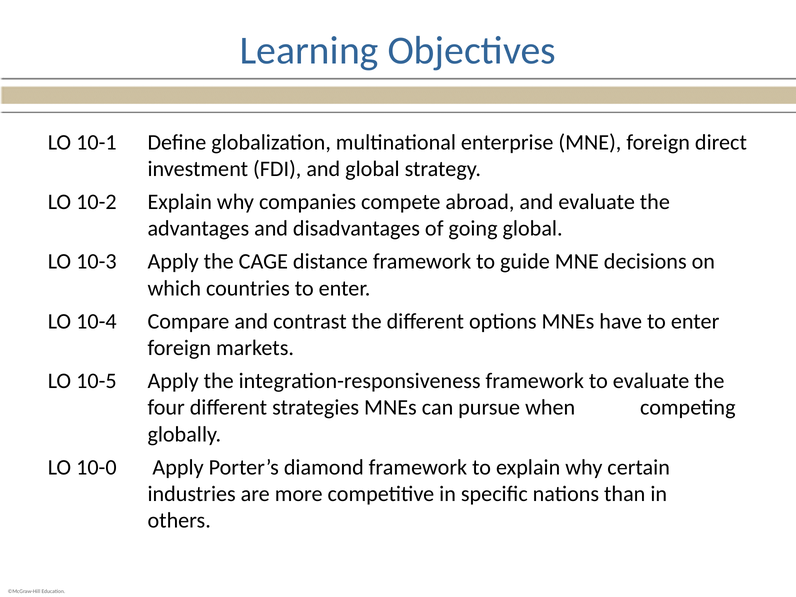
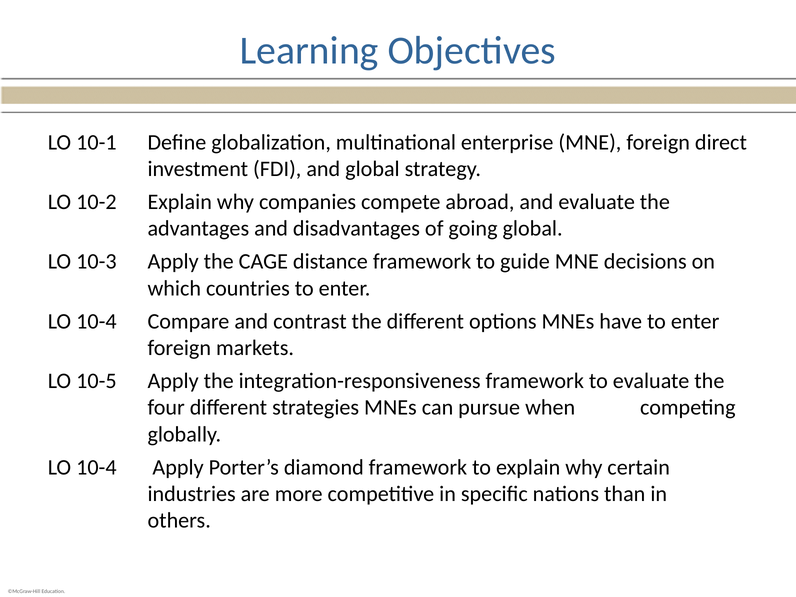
10-0: 10-0 -> 10-4 (96, 467)
